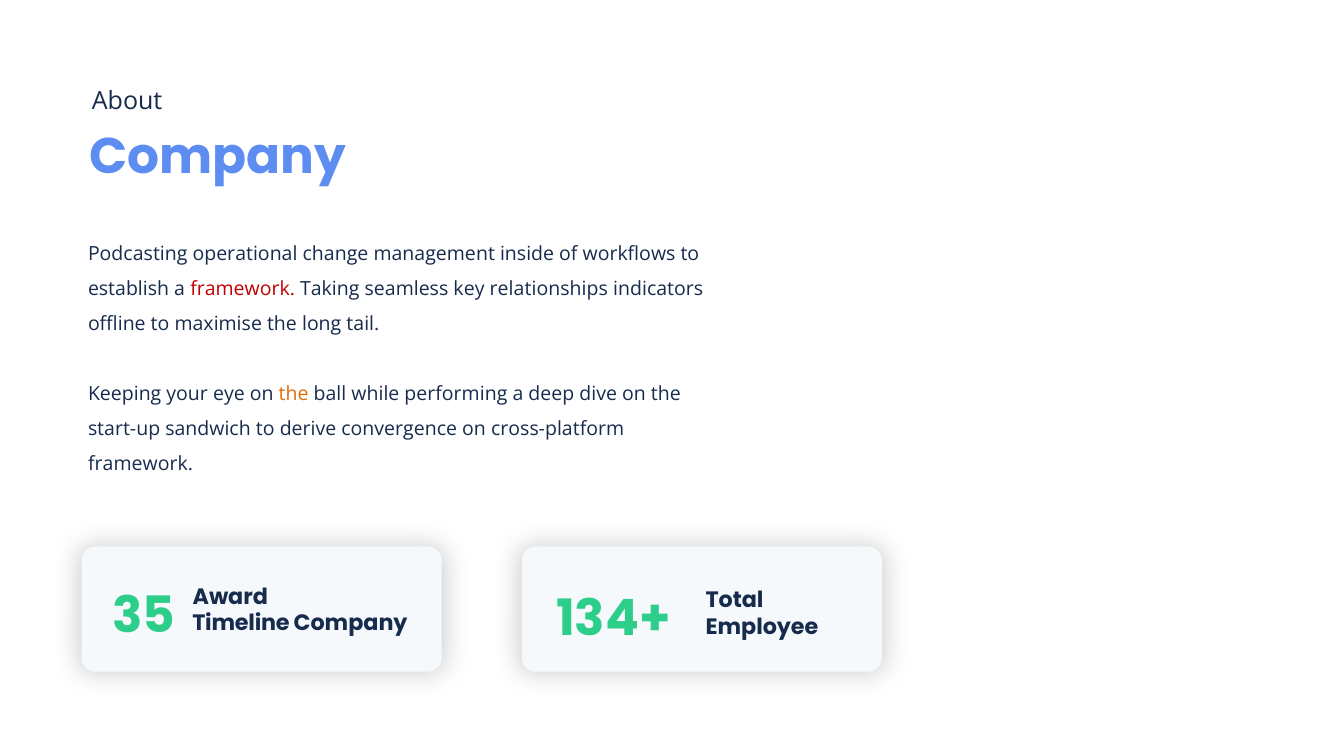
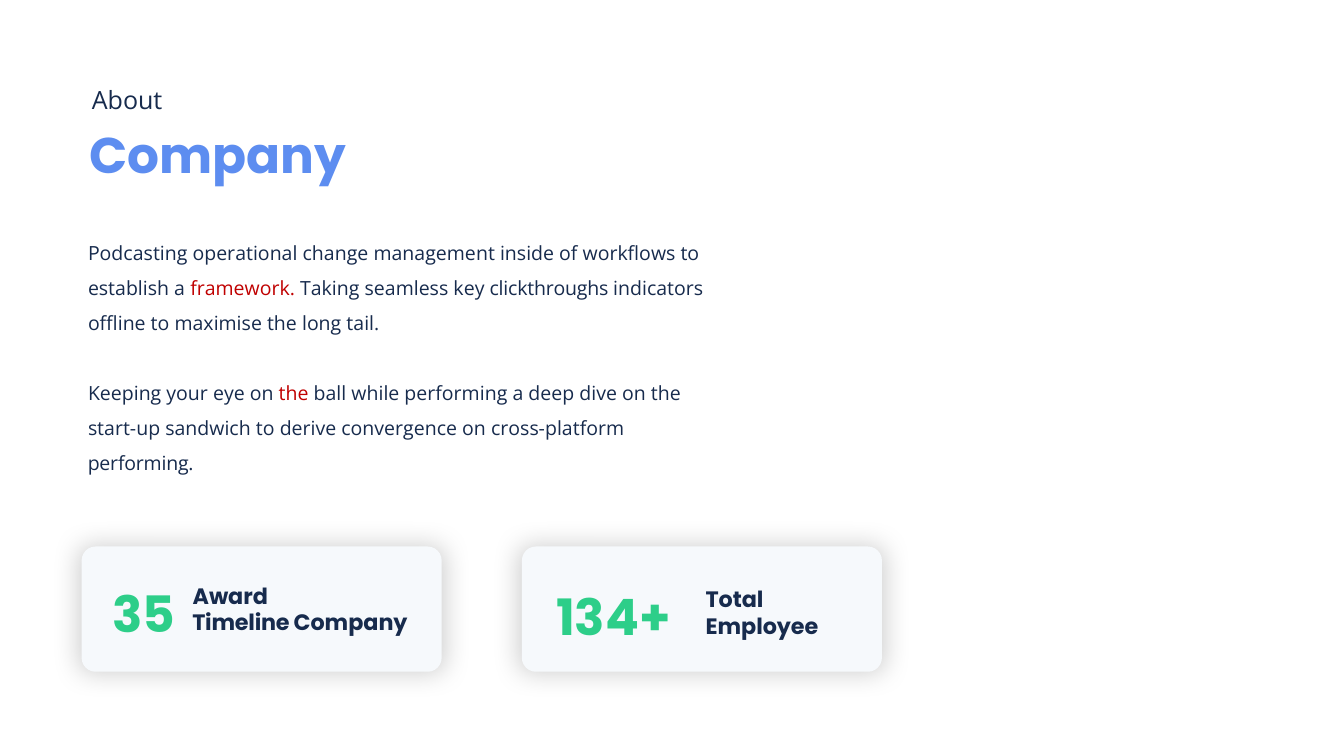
relationships: relationships -> clickthroughs (549, 289)
the colour: orange -> red (294, 394)
framework: framework -> performing (141, 465)
